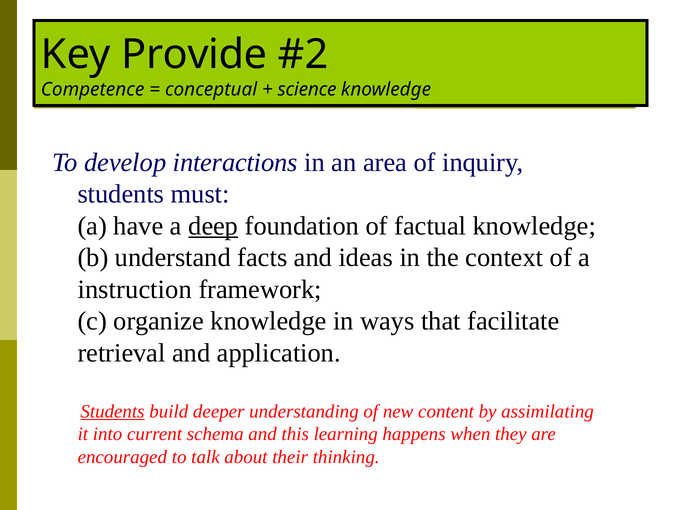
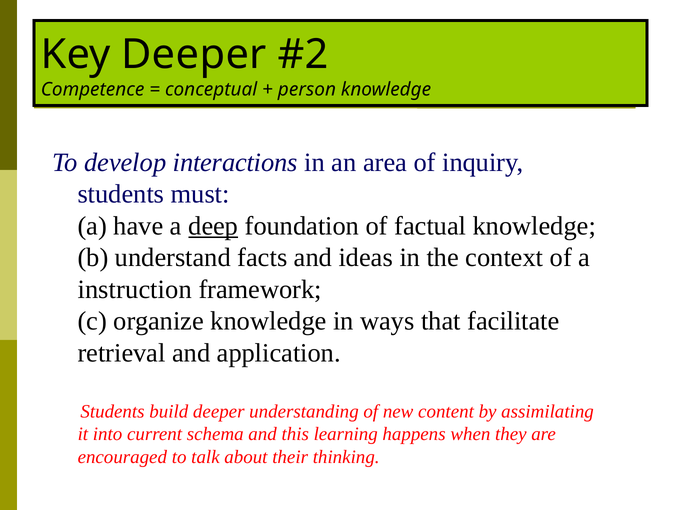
Key Provide: Provide -> Deeper (194, 55)
science: science -> person (307, 89)
Students underline: present -> none (113, 412)
